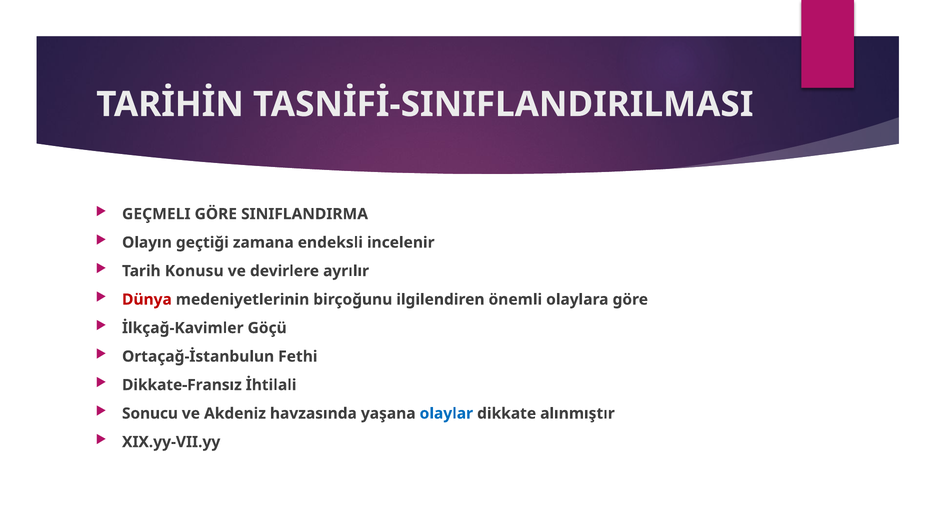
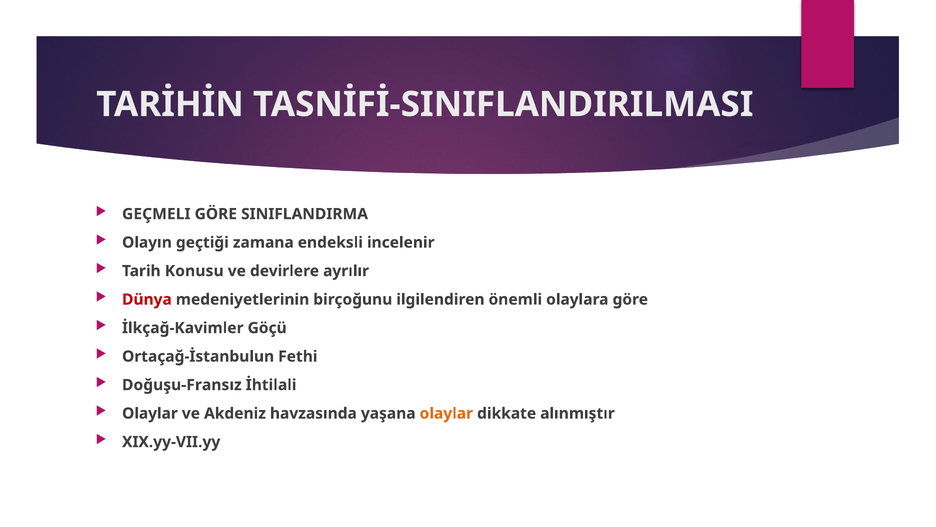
Dikkate-Fransız: Dikkate-Fransız -> Doğuşu-Fransız (182, 385)
Sonucu: Sonucu -> Olaylar (150, 413)
olaylar colour: blue -> orange (446, 413)
